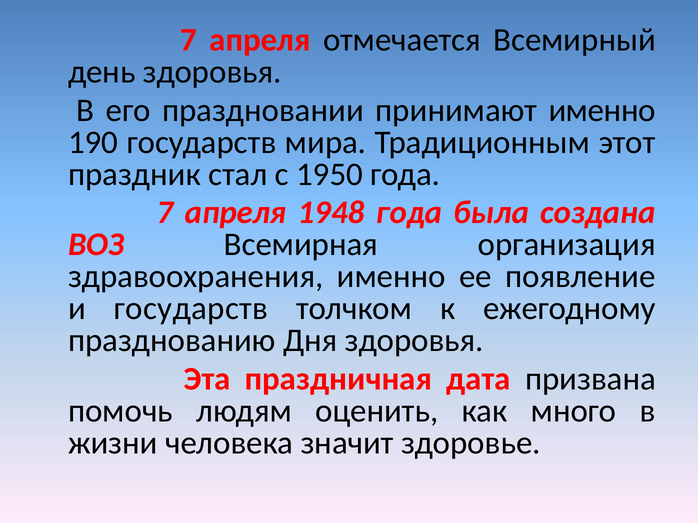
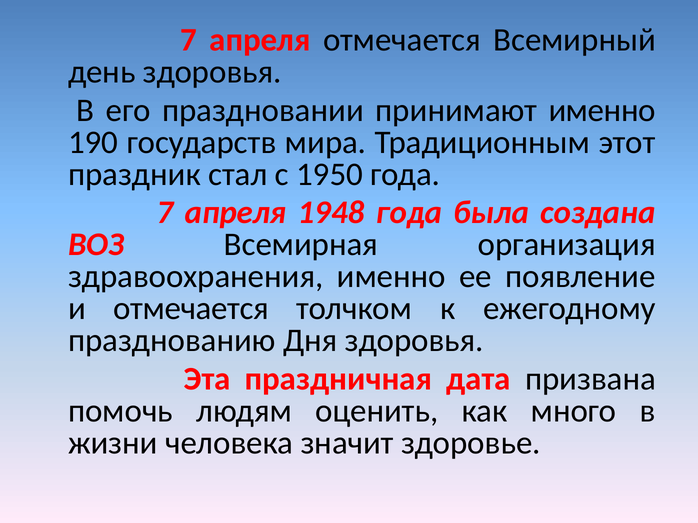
и государств: государств -> отмечается (191, 309)
